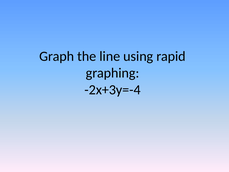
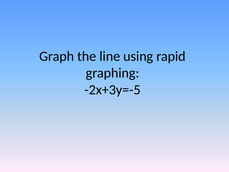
-2x+3y=-4: -2x+3y=-4 -> -2x+3y=-5 (113, 90)
